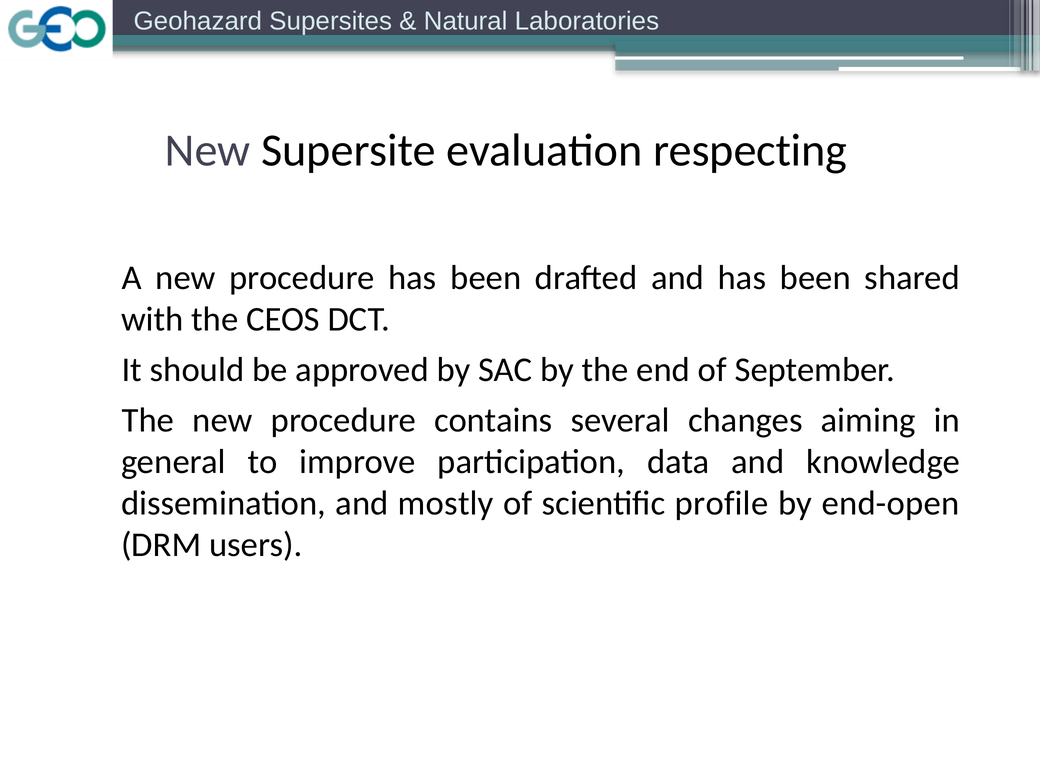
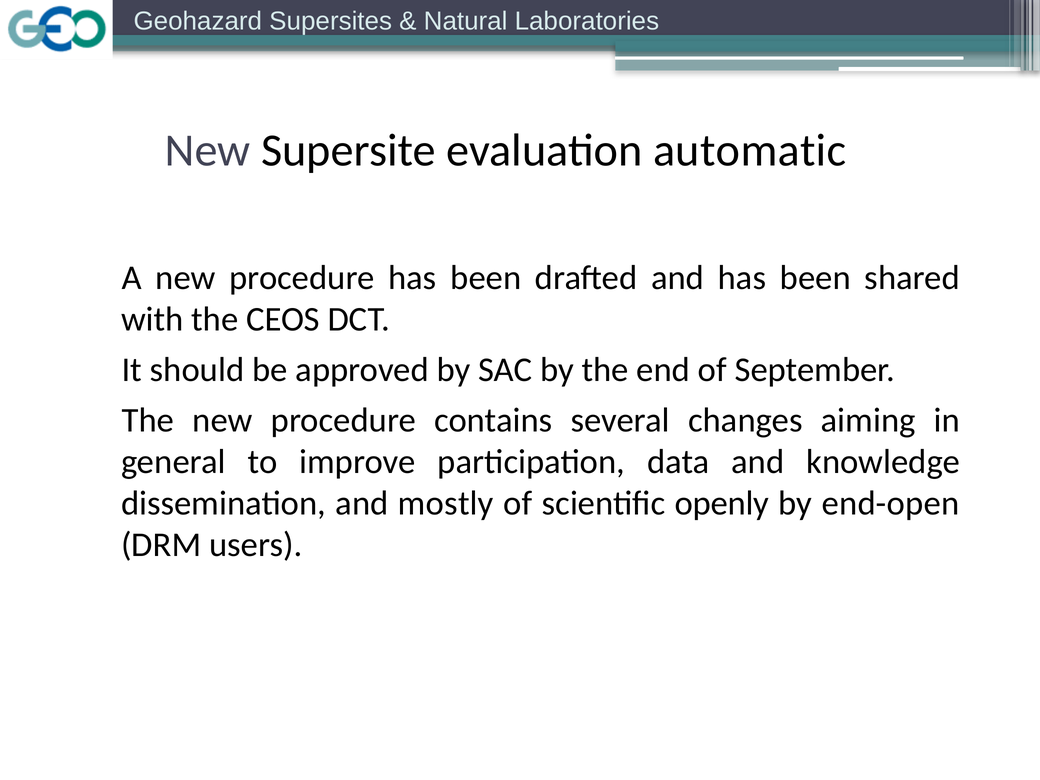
respecting: respecting -> automatic (750, 151)
profile: profile -> openly (722, 503)
